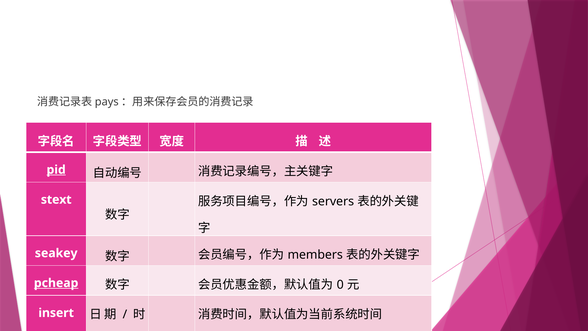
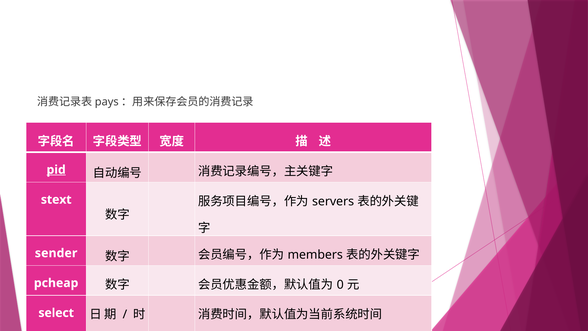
seakey: seakey -> sender (56, 253)
pcheap underline: present -> none (56, 283)
insert: insert -> select (56, 313)
